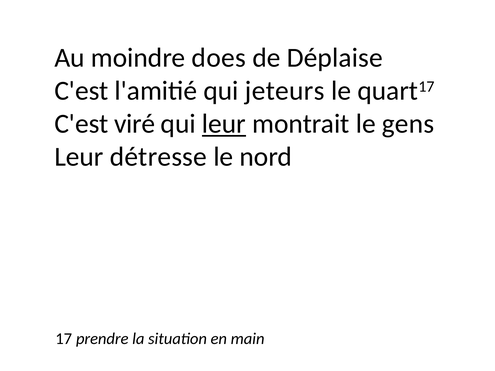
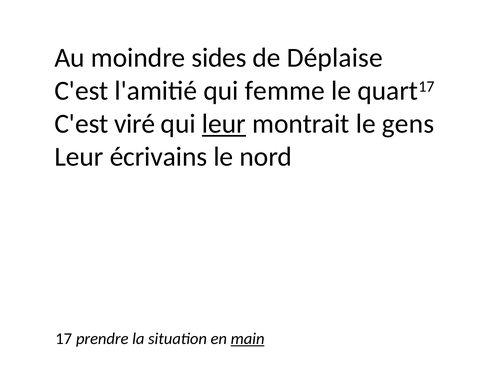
does: does -> sides (219, 58)
jeteurs: jeteurs -> femme (285, 91)
détresse: détresse -> écrivains (158, 157)
main underline: none -> present (248, 339)
